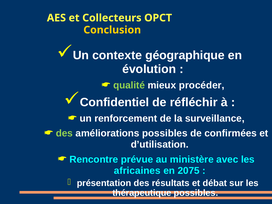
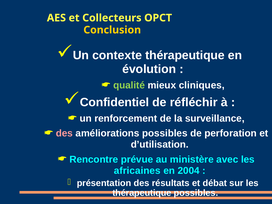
contexte géographique: géographique -> thérapeutique (185, 55)
procéder: procéder -> cliniques (202, 85)
des colour: light green -> pink (64, 133)
confirmées: confirmées -> perforation (231, 133)
2075: 2075 -> 2004 (189, 171)
